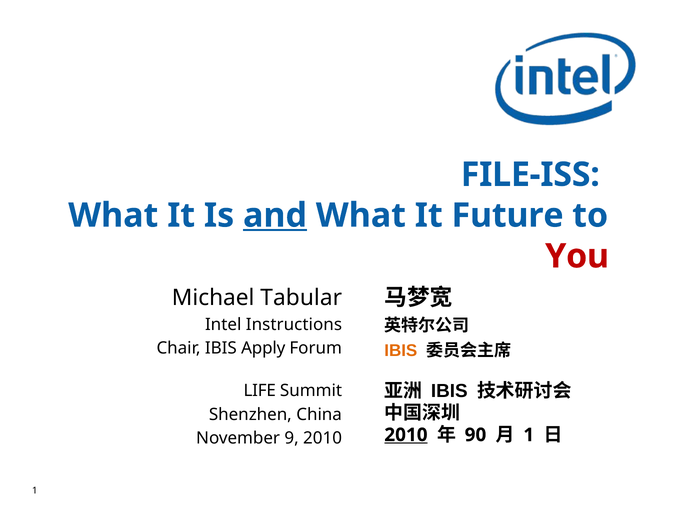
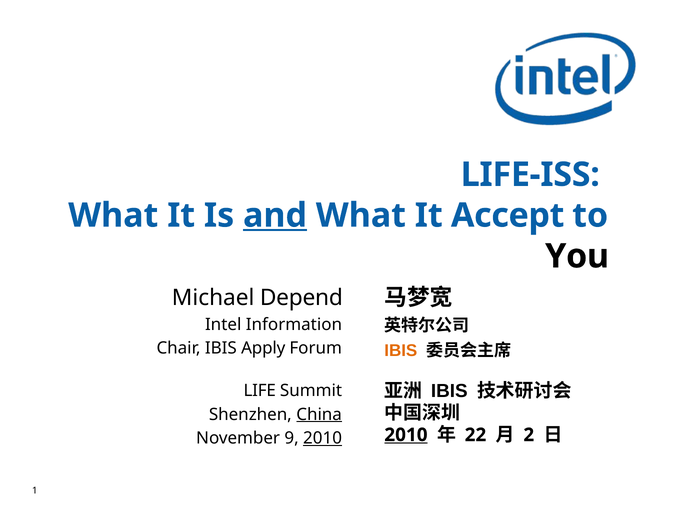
FILE-ISS: FILE-ISS -> LIFE-ISS (530, 175)
Future: Future -> Accept (508, 215)
You colour: red -> black (577, 256)
Tabular: Tabular -> Depend (301, 298)
Instructions: Instructions -> Information (294, 324)
China underline: none -> present (319, 414)
90: 90 -> 22 (475, 435)
1: 1 -> 2 (529, 435)
2010 underline: none -> present (323, 438)
